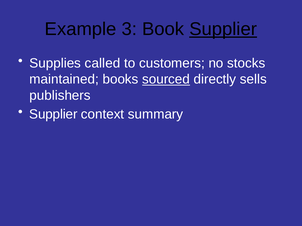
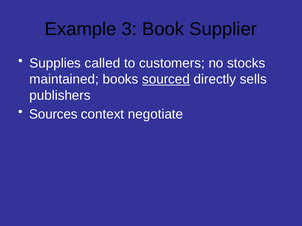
Supplier underline: present -> none (223, 29)
Supplier: Supplier -> Sources (53, 114)
summary: summary -> negotiate (156, 114)
